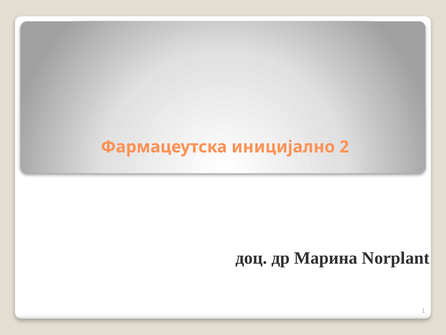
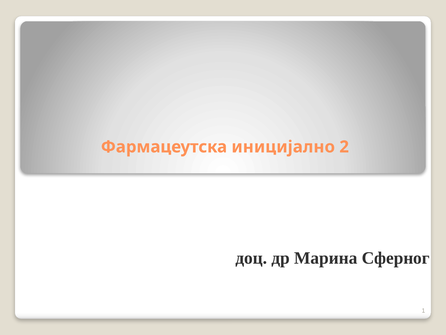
Norplant: Norplant -> Сферног (396, 258)
